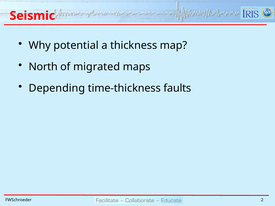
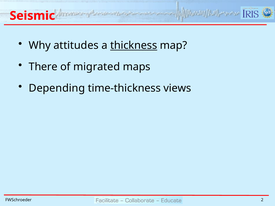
potential: potential -> attitudes (76, 46)
thickness underline: none -> present (134, 46)
North: North -> There (43, 67)
faults: faults -> views (177, 88)
